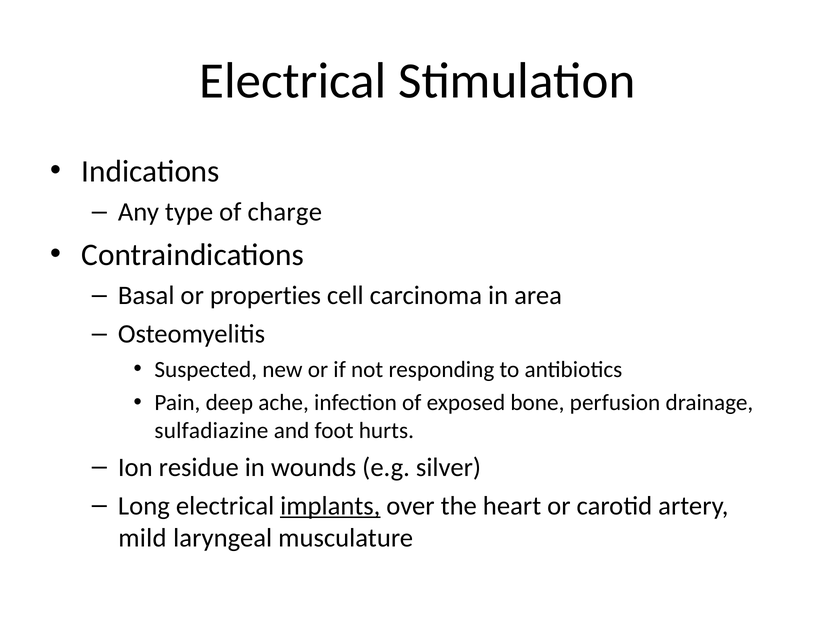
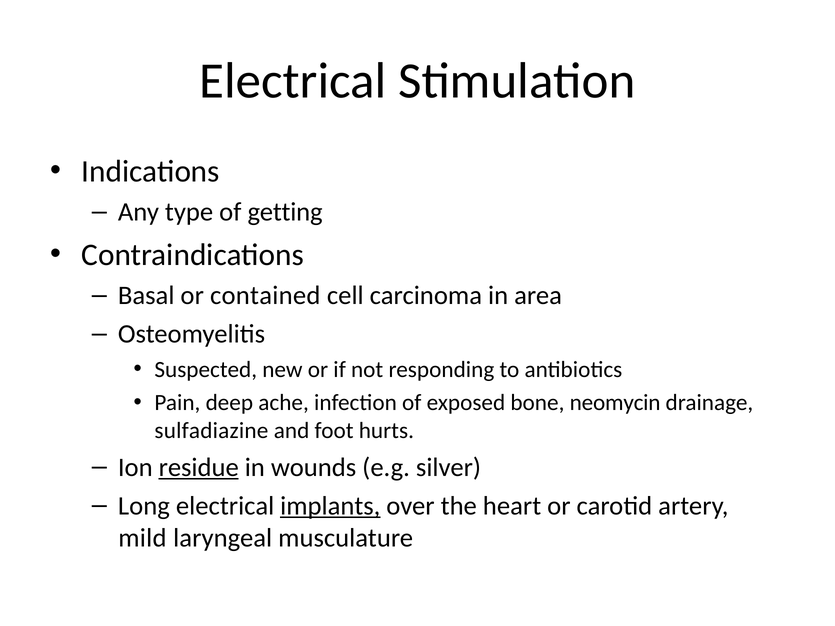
charge: charge -> getting (285, 212)
properties: properties -> contained (265, 296)
perfusion: perfusion -> neomycin (615, 403)
residue underline: none -> present (199, 467)
